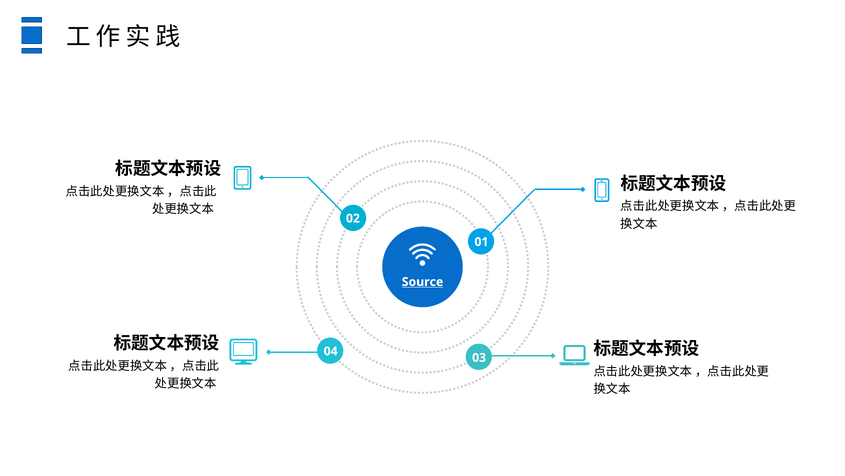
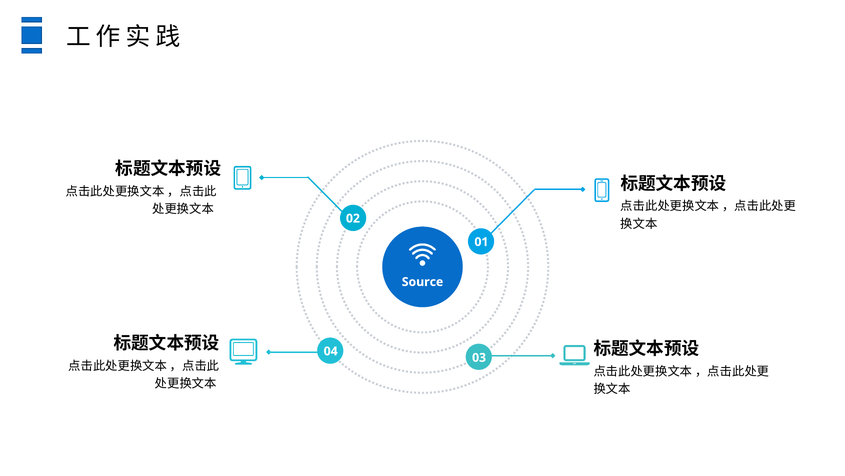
Source underline: present -> none (423, 282)
